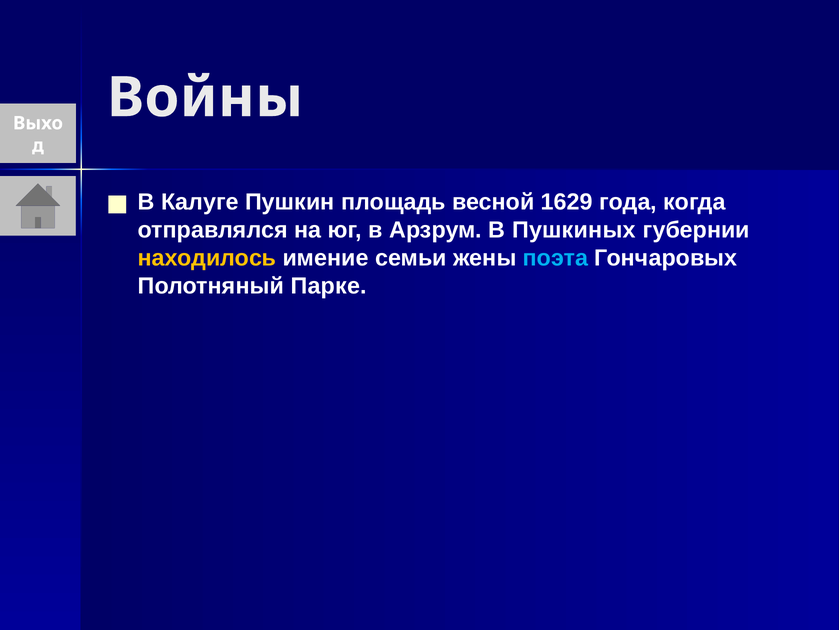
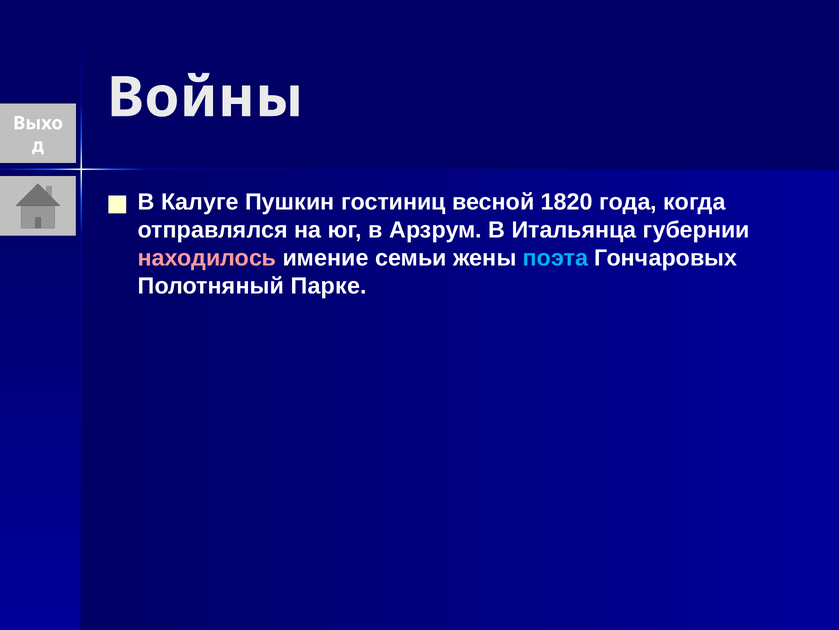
площадь: площадь -> гостиниц (393, 202)
1629: 1629 -> 1820 (567, 202)
Пушкиных: Пушкиных -> Итальянца (574, 230)
находилось colour: yellow -> pink (207, 258)
